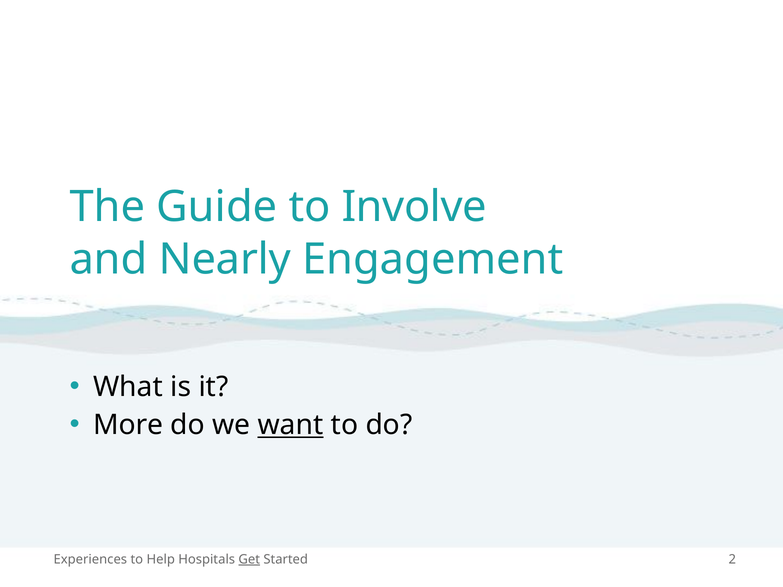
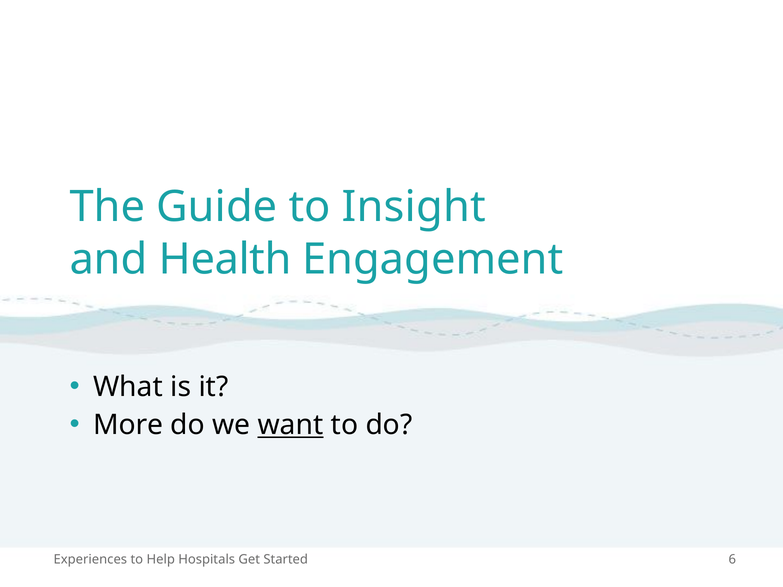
Involve: Involve -> Insight (414, 207)
Nearly: Nearly -> Health (225, 259)
Get underline: present -> none (249, 560)
2: 2 -> 6 (732, 560)
